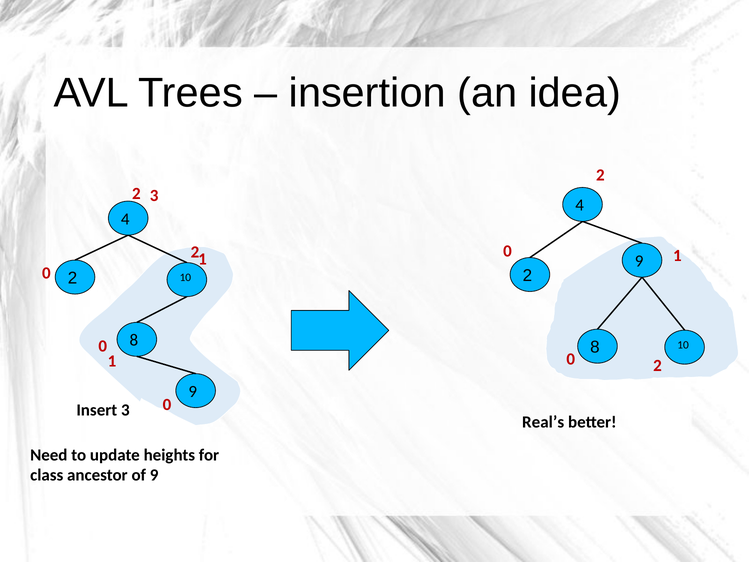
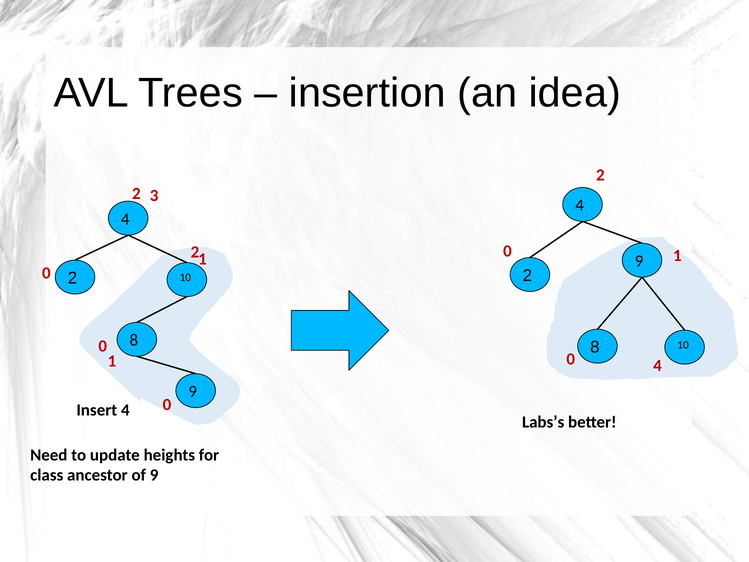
2: 2 -> 4 (657, 366)
Insert 3: 3 -> 4 (125, 410)
Real’s: Real’s -> Labs’s (543, 422)
